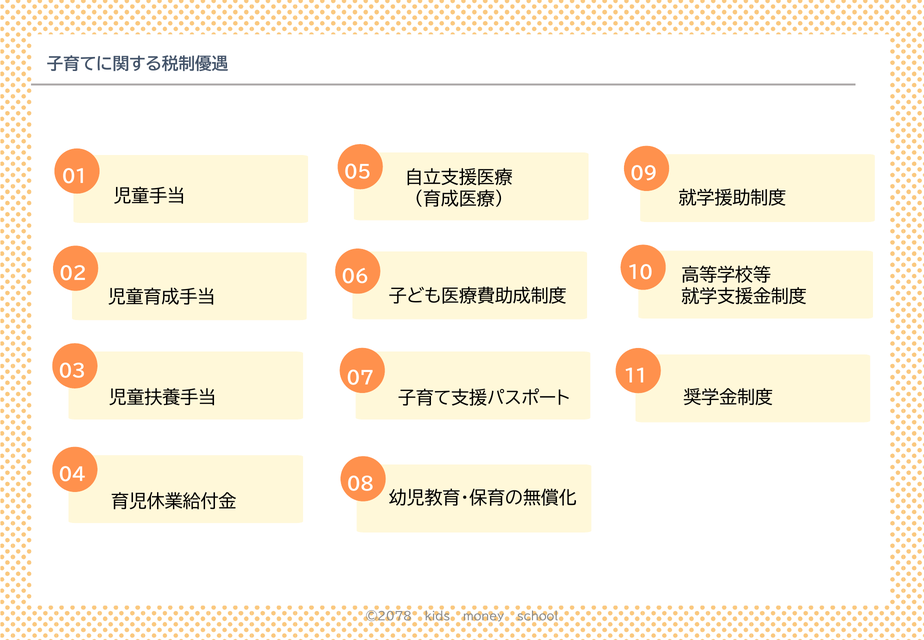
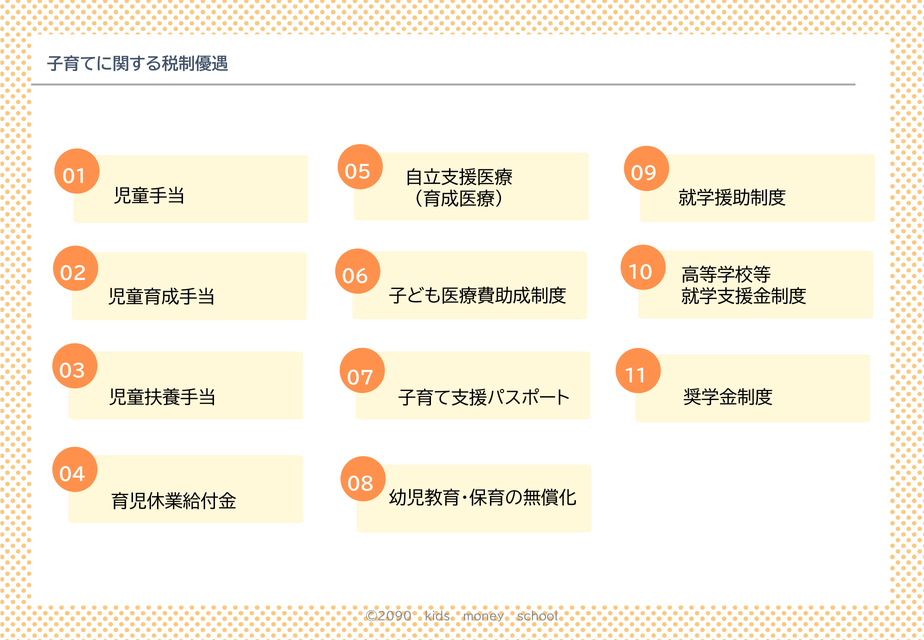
©2078: ©2078 -> ©2090 (389, 616)
